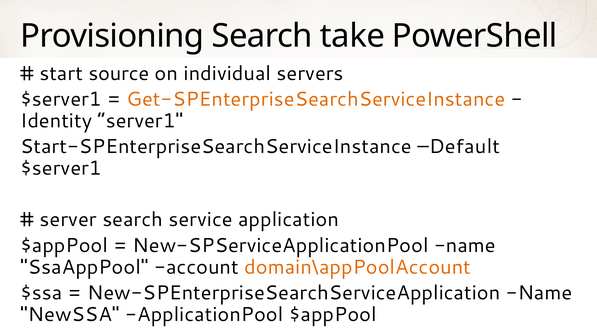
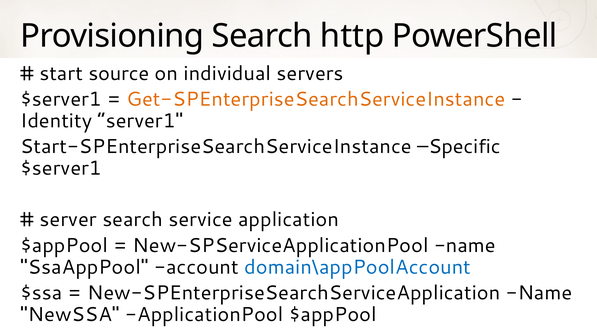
take: take -> http (352, 36)
Default: Default -> Specific (459, 147)
domain\appPoolAccount colour: orange -> blue (358, 268)
